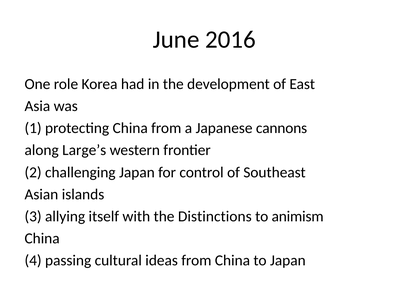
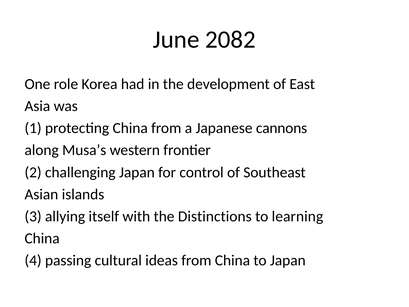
2016: 2016 -> 2082 (231, 40)
Large’s: Large’s -> Musa’s (84, 150)
animism: animism -> learning (297, 216)
